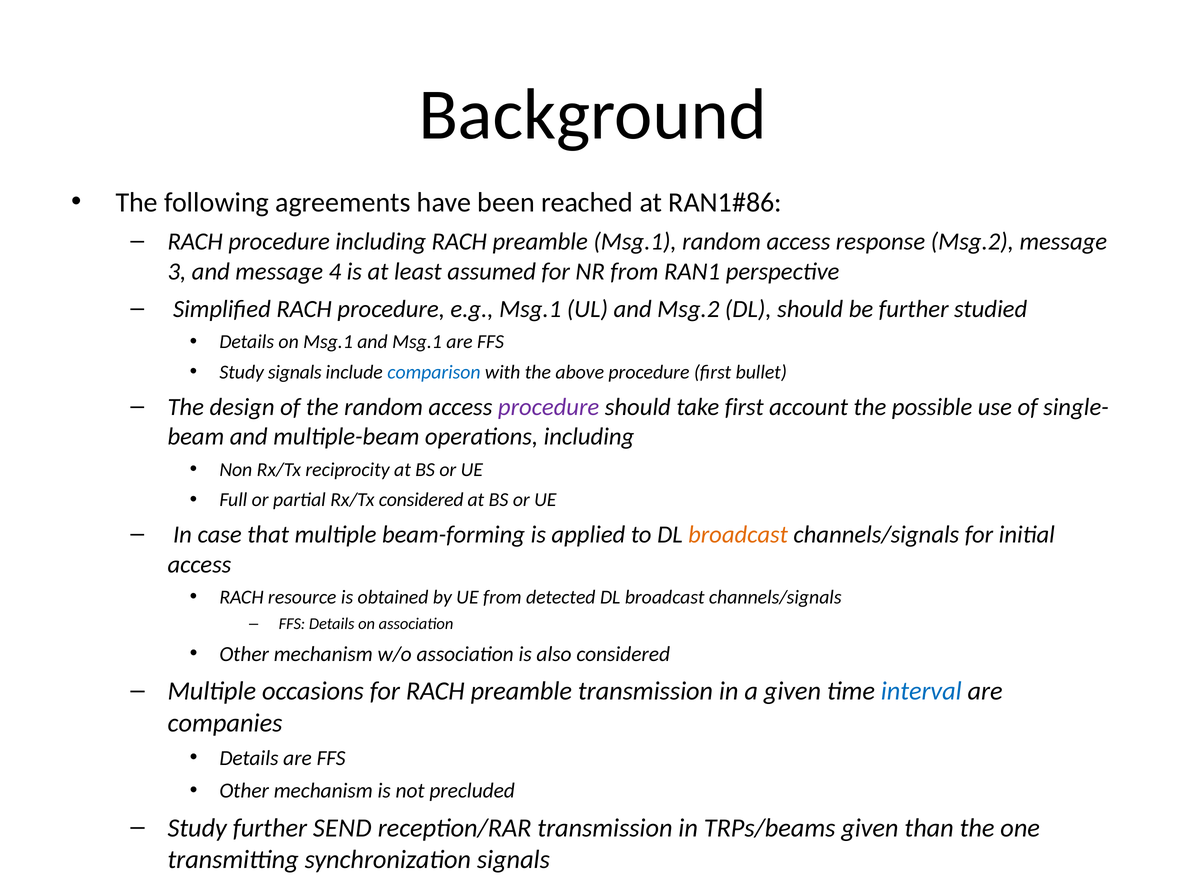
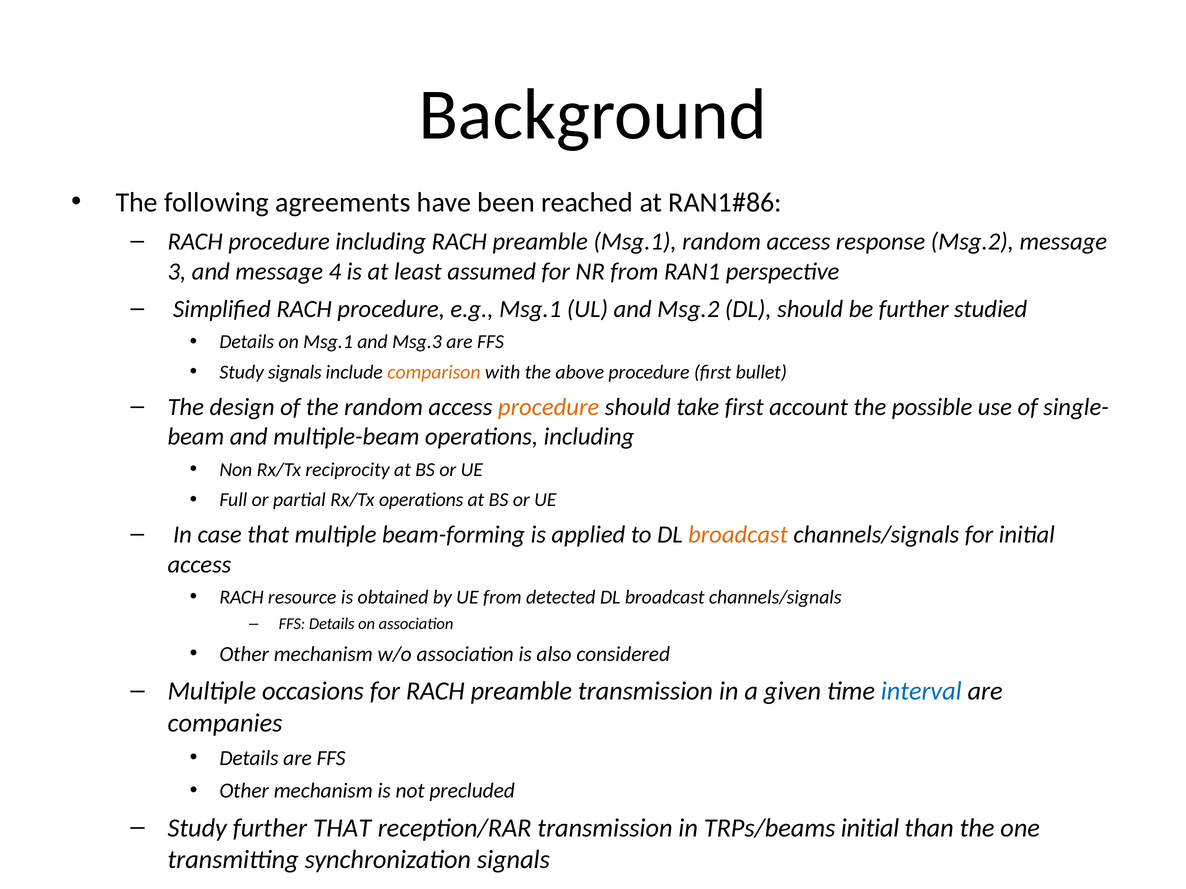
and Msg.1: Msg.1 -> Msg.3 (417, 342)
comparison colour: blue -> orange (434, 372)
procedure colour: purple -> orange (549, 407)
Rx/Tx considered: considered -> operations (421, 500)
further SEND: SEND -> THAT (342, 828)
TRPs/beams given: given -> initial (870, 828)
